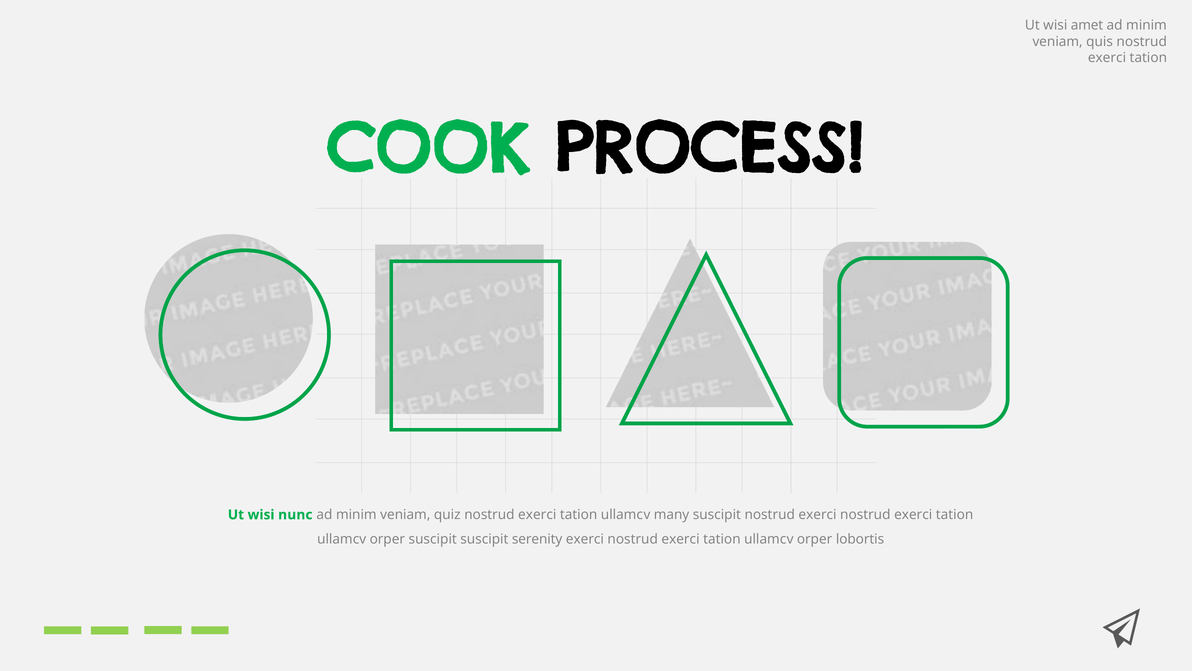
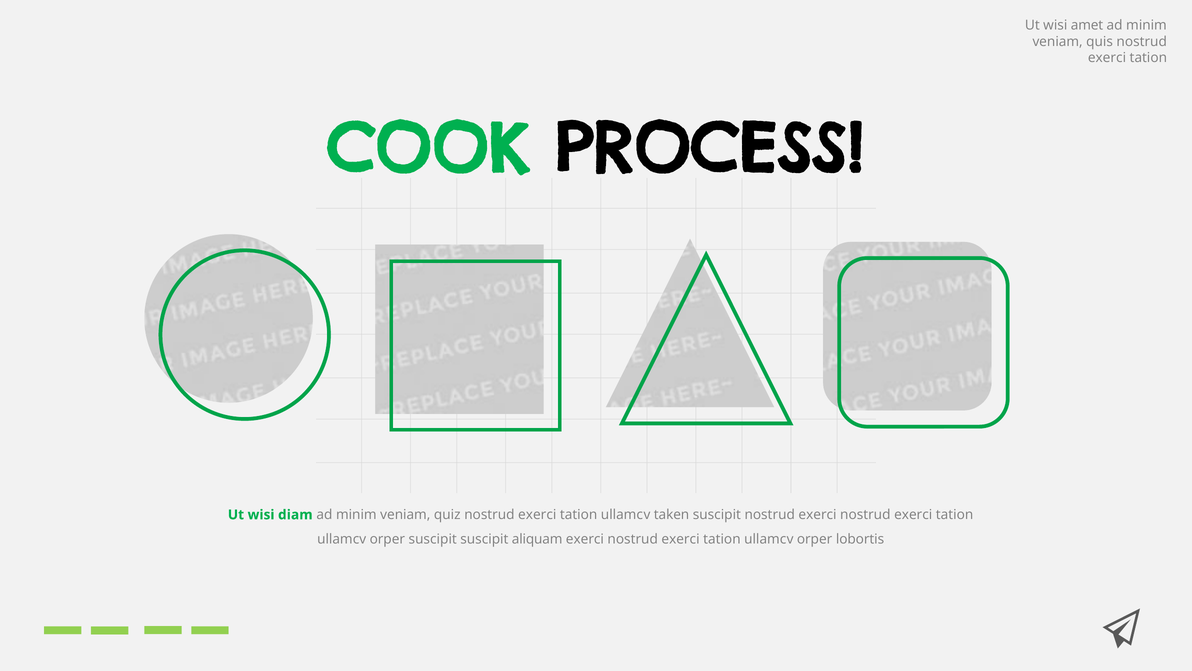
nunc: nunc -> diam (295, 514)
many: many -> taken (672, 514)
serenity: serenity -> aliquam (537, 539)
